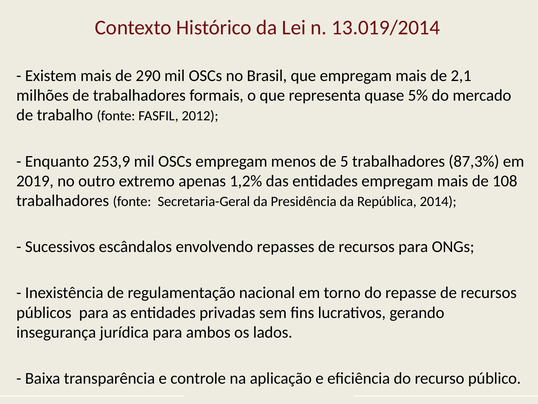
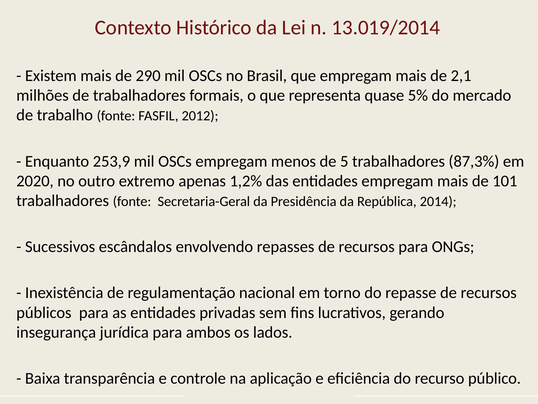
2019: 2019 -> 2020 (35, 181)
108: 108 -> 101 (505, 181)
